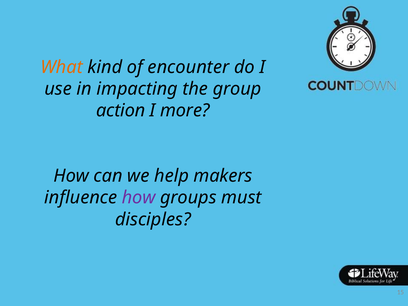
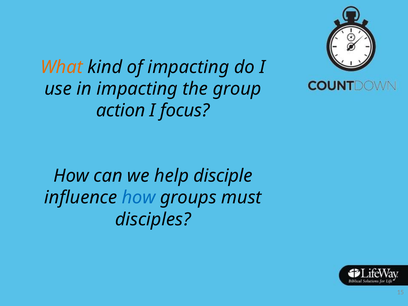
of encounter: encounter -> impacting (188, 67)
more: more -> focus (185, 111)
makers: makers -> disciple (223, 176)
how colour: purple -> blue (139, 198)
